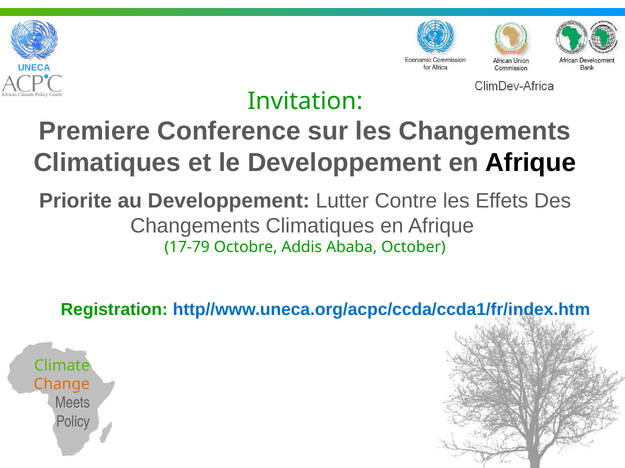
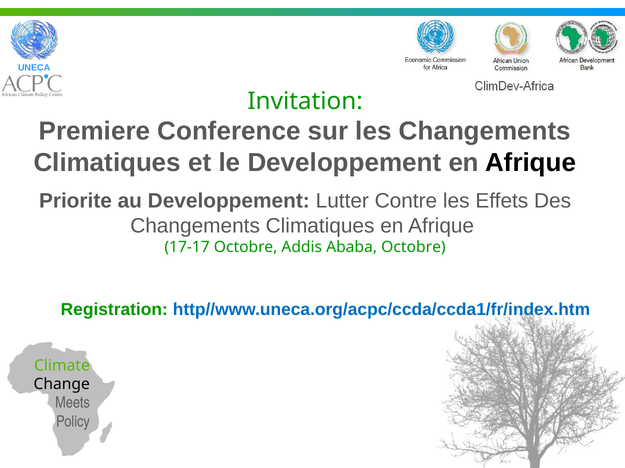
17-79: 17-79 -> 17-17 (187, 248)
Ababa October: October -> Octobre (413, 248)
Change colour: orange -> black (62, 385)
